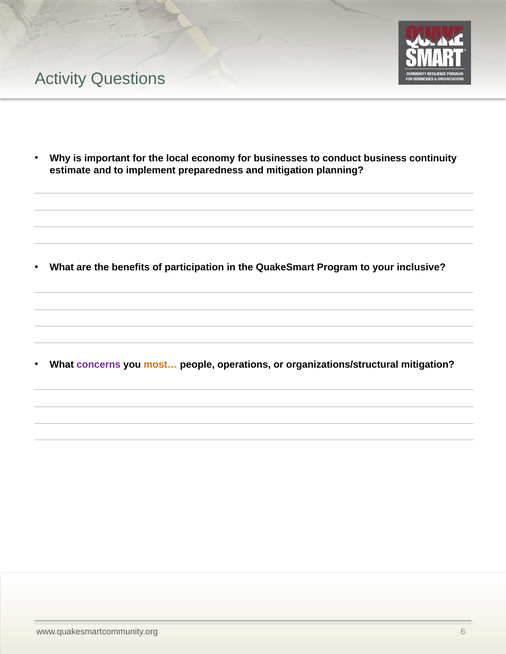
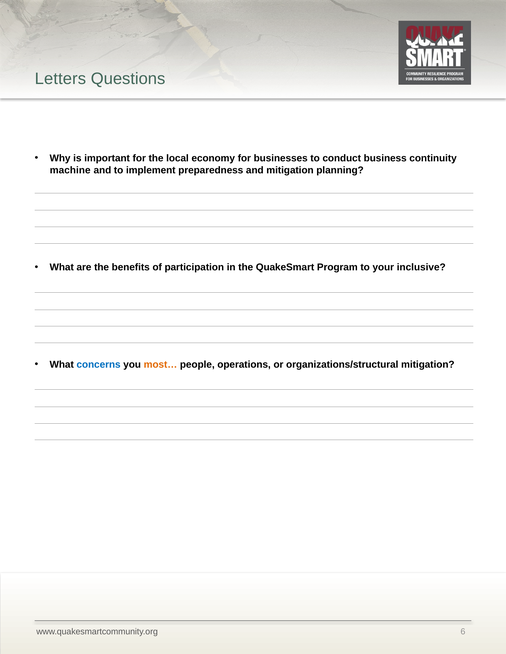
Activity: Activity -> Letters (60, 79)
estimate: estimate -> machine (70, 170)
concerns colour: purple -> blue (99, 365)
